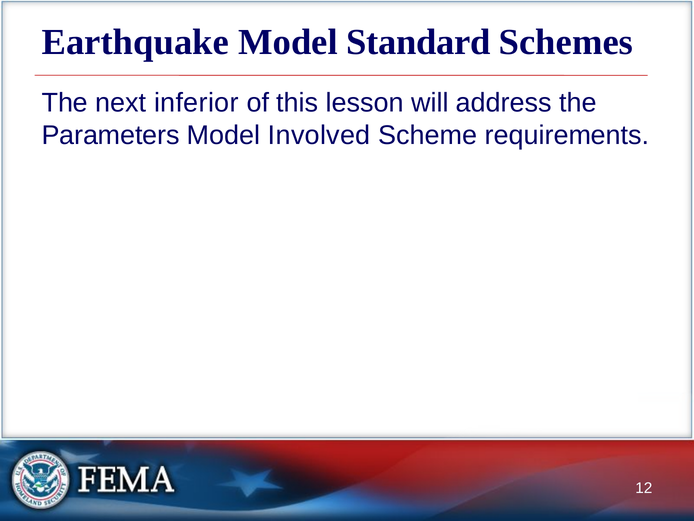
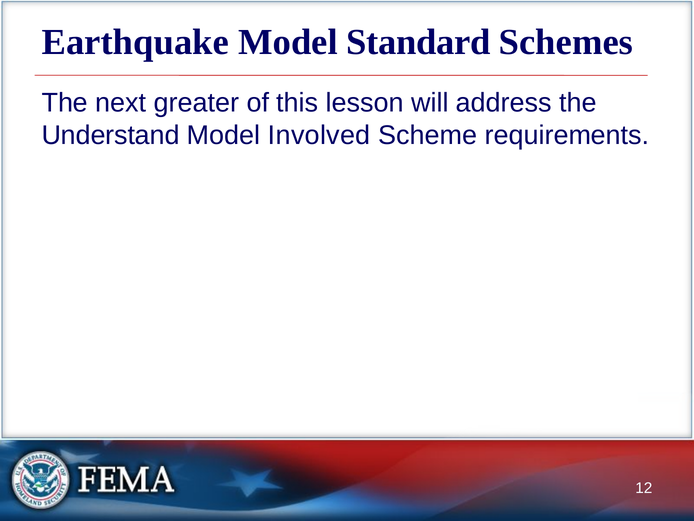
inferior: inferior -> greater (197, 103)
Parameters: Parameters -> Understand (111, 135)
